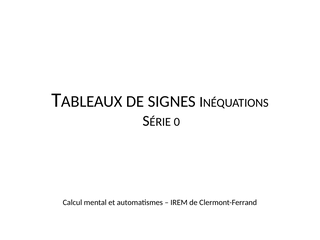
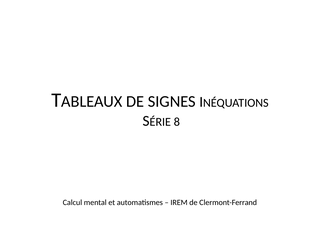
0: 0 -> 8 (177, 122)
